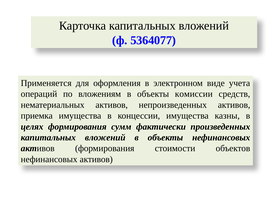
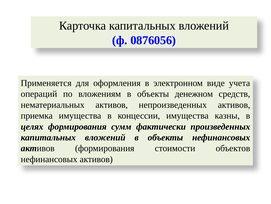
5364077: 5364077 -> 0876056 (153, 40)
комиссии: комиссии -> денежном (194, 94)
